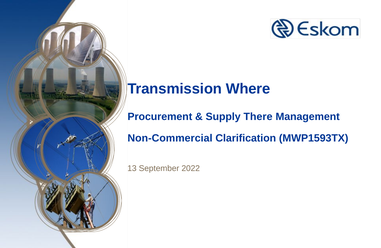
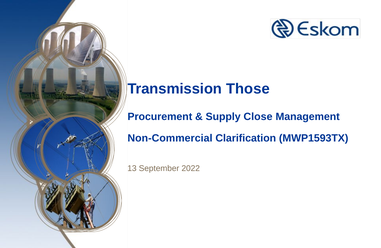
Where: Where -> Those (248, 89)
There: There -> Close (258, 117)
